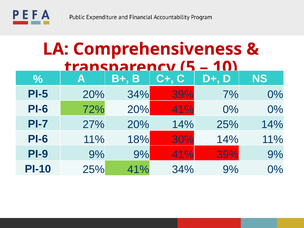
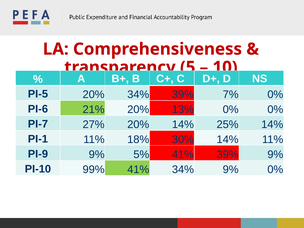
72%: 72% -> 21% (94, 110)
20% 41%: 41% -> 13% (183, 110)
PI-6: PI-6 -> PI-1 (38, 139)
9% 9%: 9% -> 5% (141, 154)
PI-10 25%: 25% -> 99% (94, 169)
